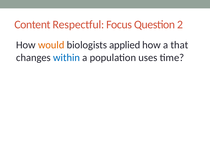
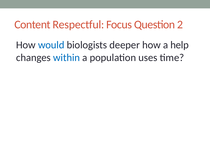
would colour: orange -> blue (51, 45)
applied: applied -> deeper (125, 45)
that: that -> help (180, 45)
